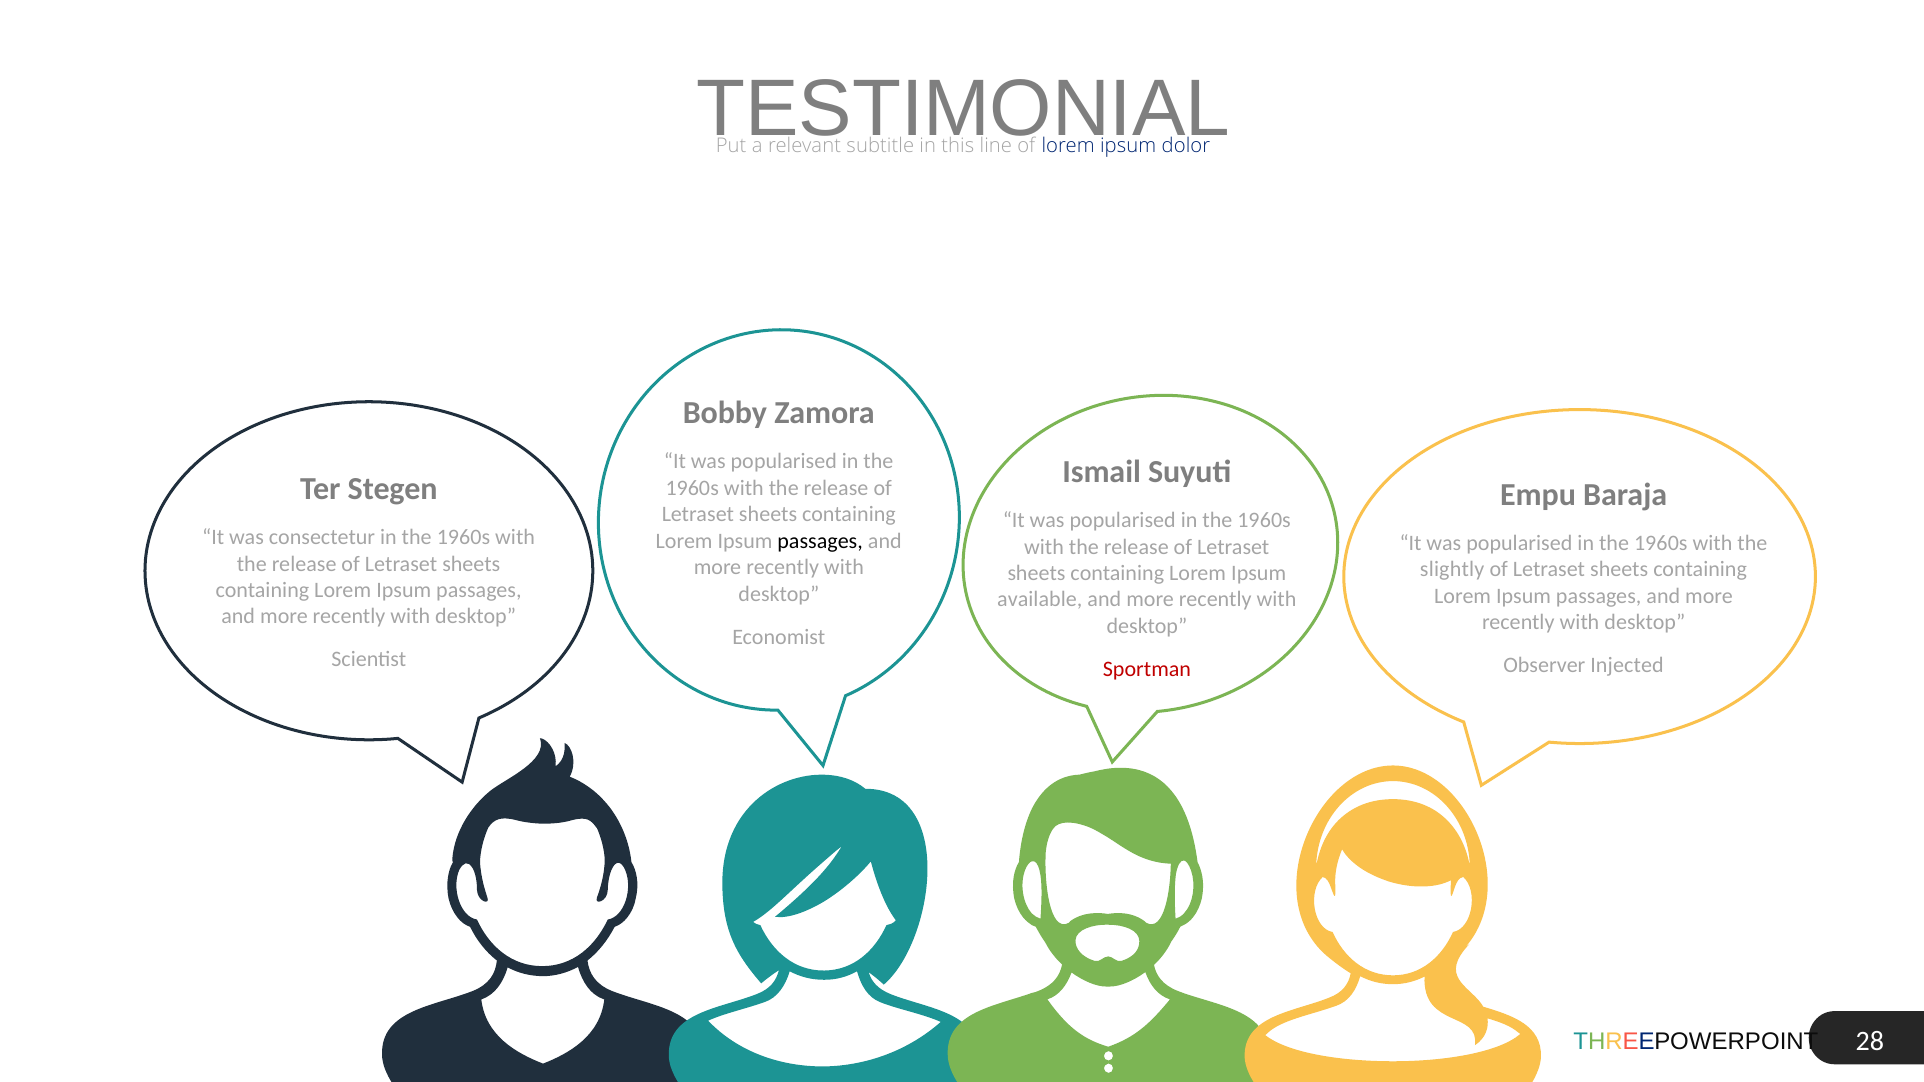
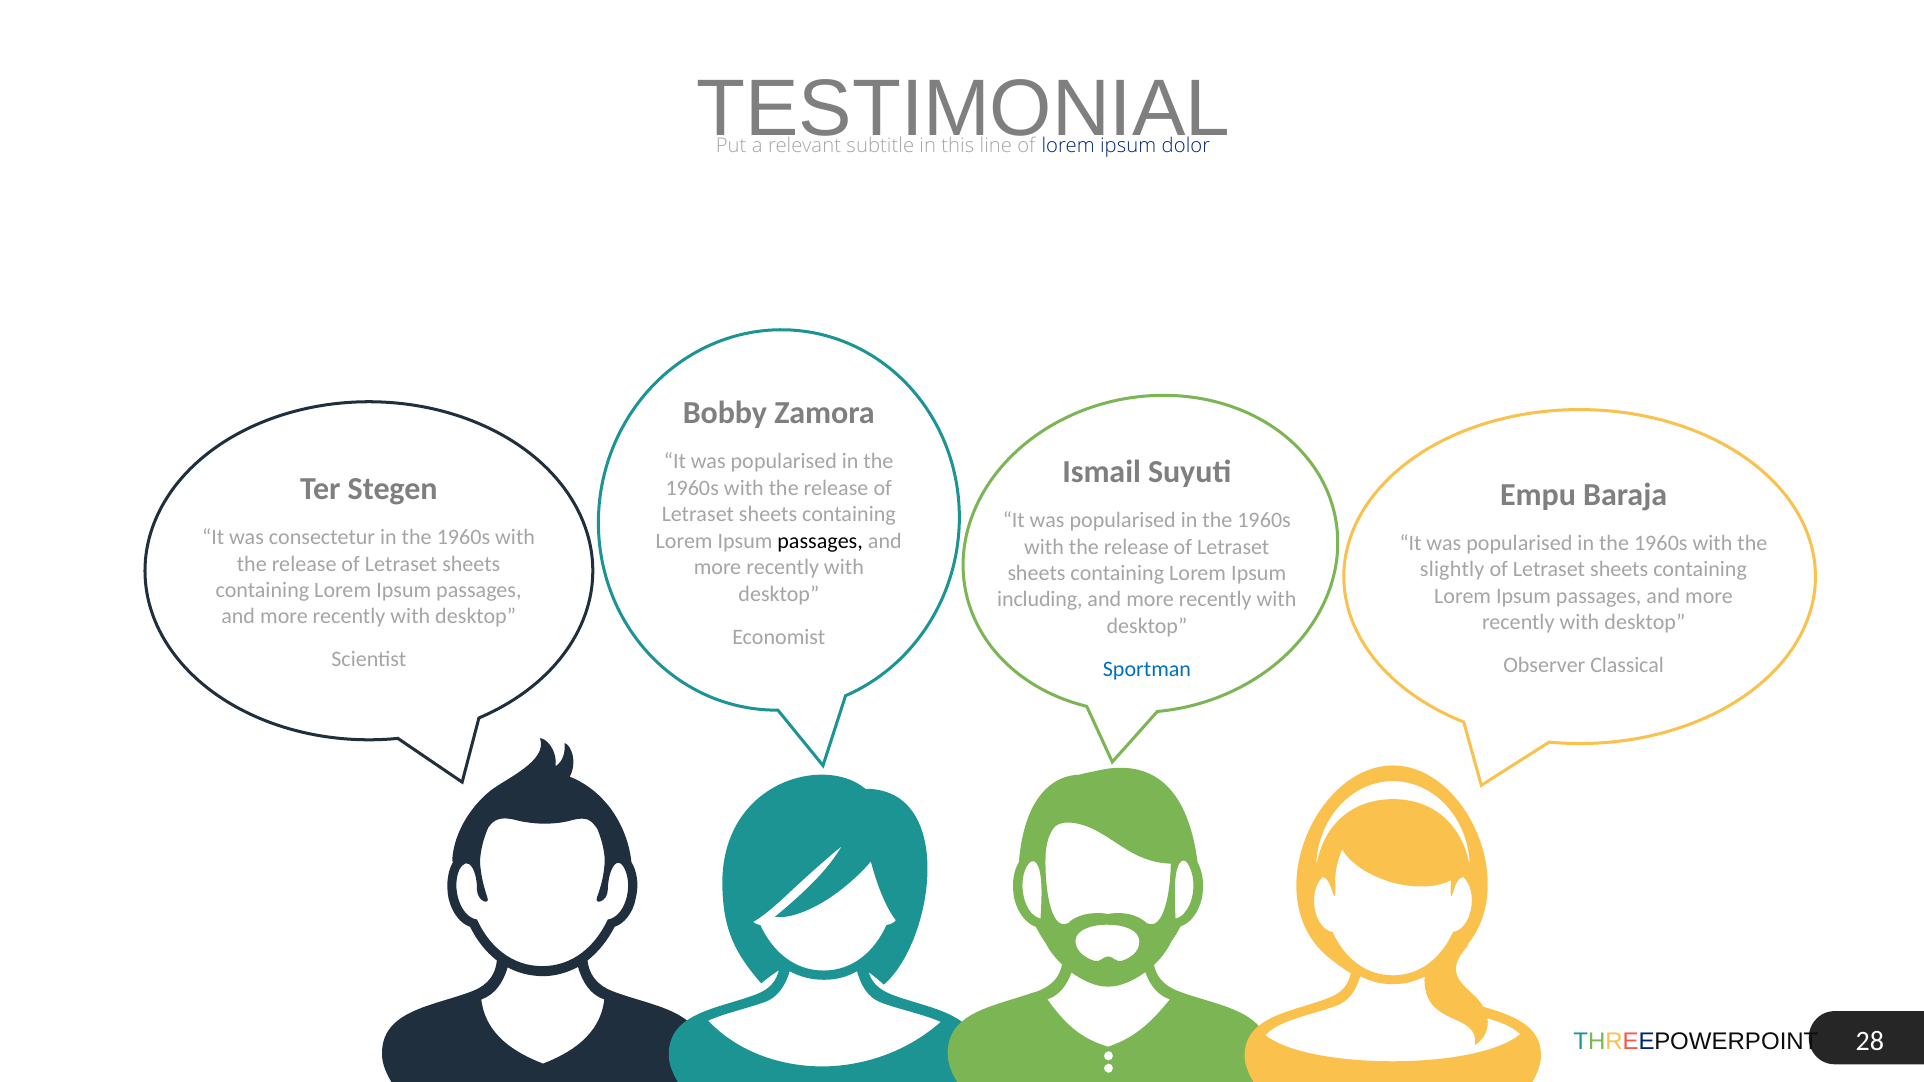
available: available -> including (1040, 600)
Injected: Injected -> Classical (1627, 665)
Sportman colour: red -> blue (1147, 669)
